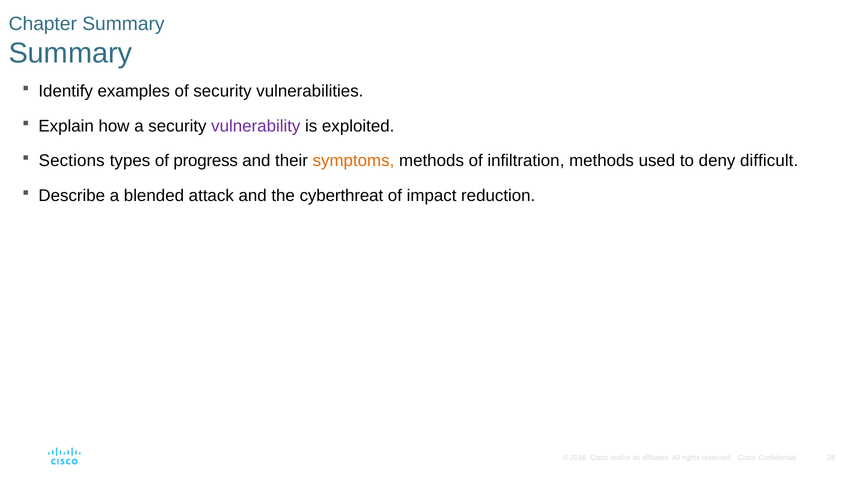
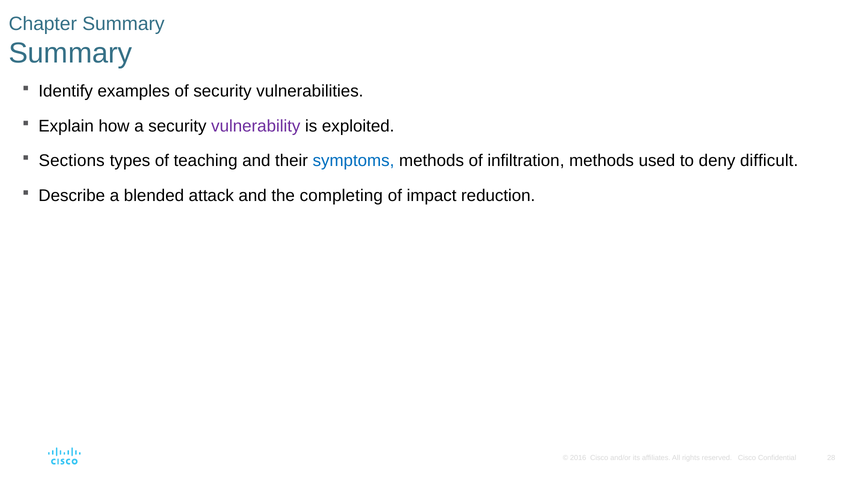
progress: progress -> teaching (206, 161)
symptoms colour: orange -> blue (353, 161)
cyberthreat: cyberthreat -> completing (341, 196)
